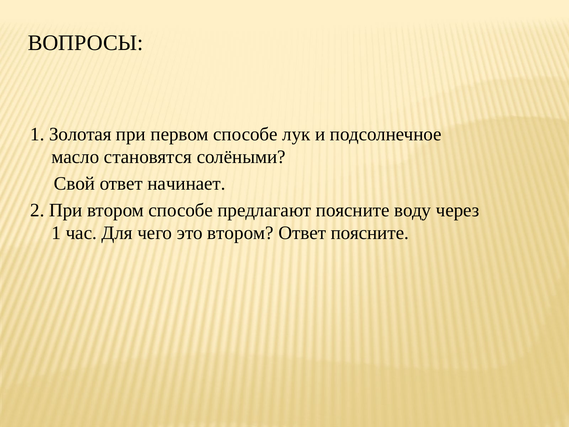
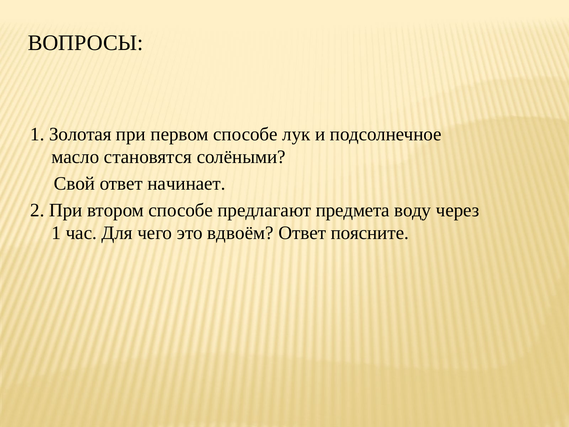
предлагают поясните: поясните -> предмета (353, 210)
это втором: втором -> вдвоём (240, 233)
